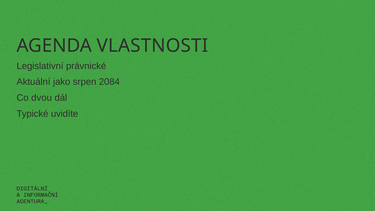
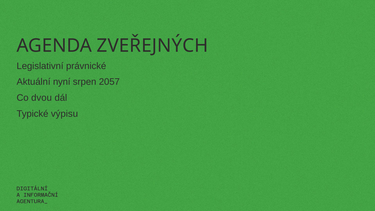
VLASTNOSTI: VLASTNOSTI -> ZVEŘEJNÝCH (152, 46)
jako: jako -> nyní (62, 82)
2084: 2084 -> 2057 (109, 82)
uvidíte: uvidíte -> výpisu (64, 114)
